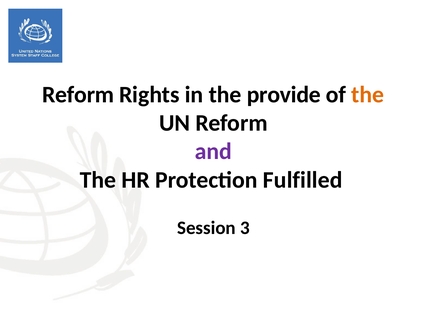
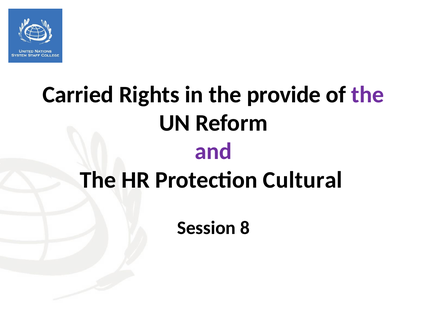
Reform: Reform -> Carried (78, 95)
the colour: orange -> purple (368, 95)
Fulfilled: Fulfilled -> Cultural (303, 180)
3: 3 -> 8 (245, 228)
